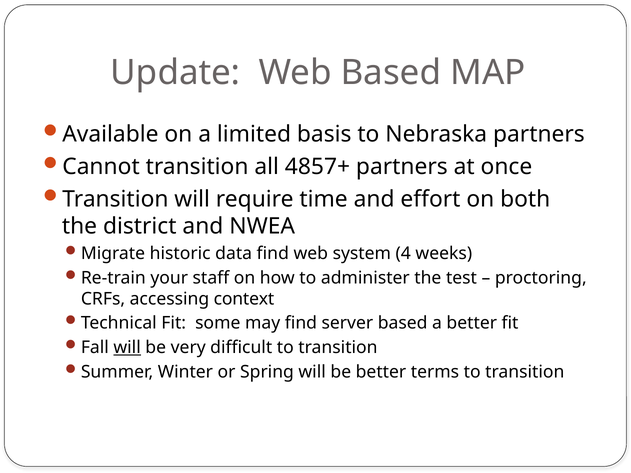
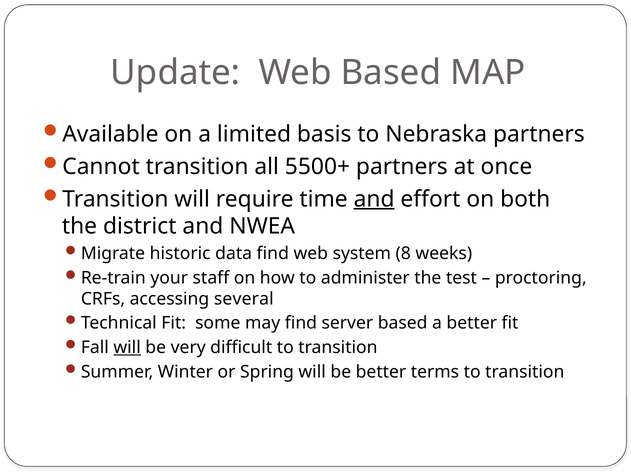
4857+: 4857+ -> 5500+ (317, 167)
and underline: none -> present (374, 199)
4: 4 -> 8 (403, 254)
context: context -> several (244, 299)
